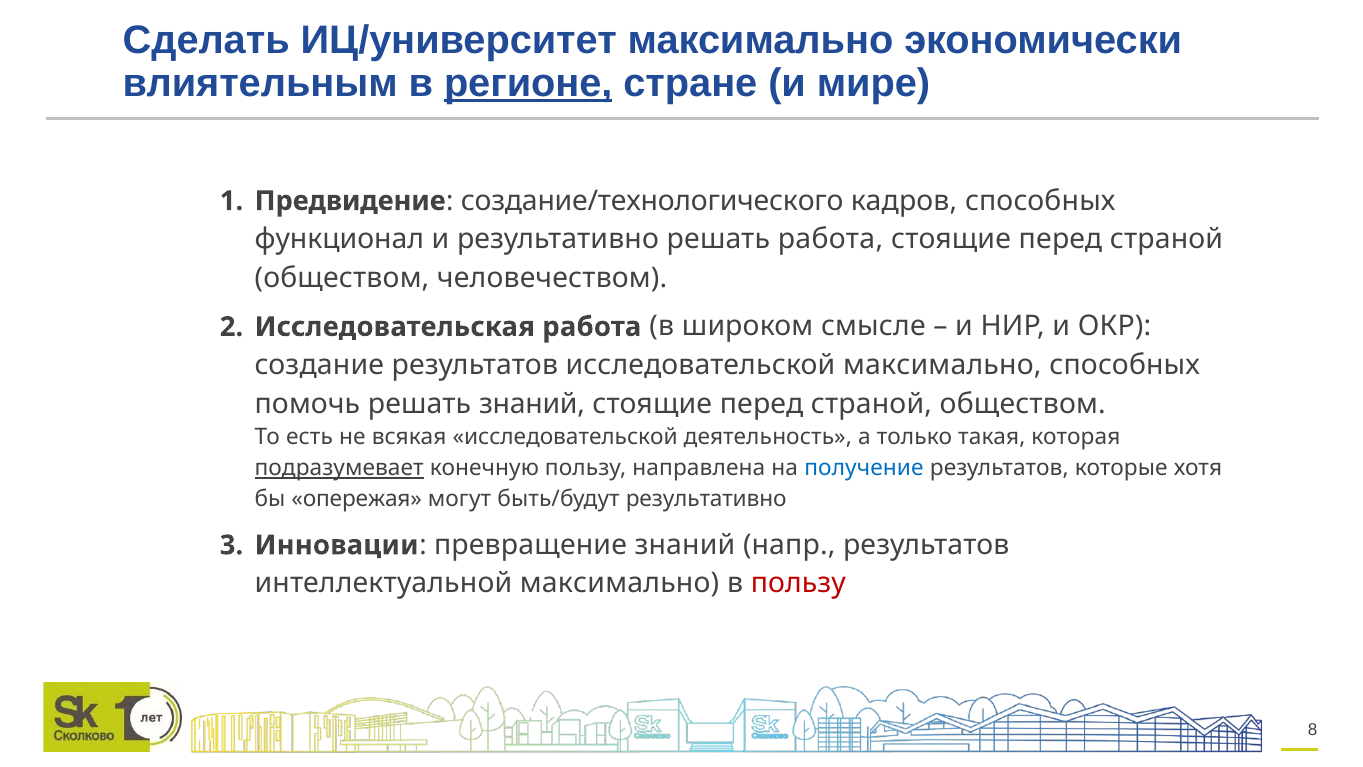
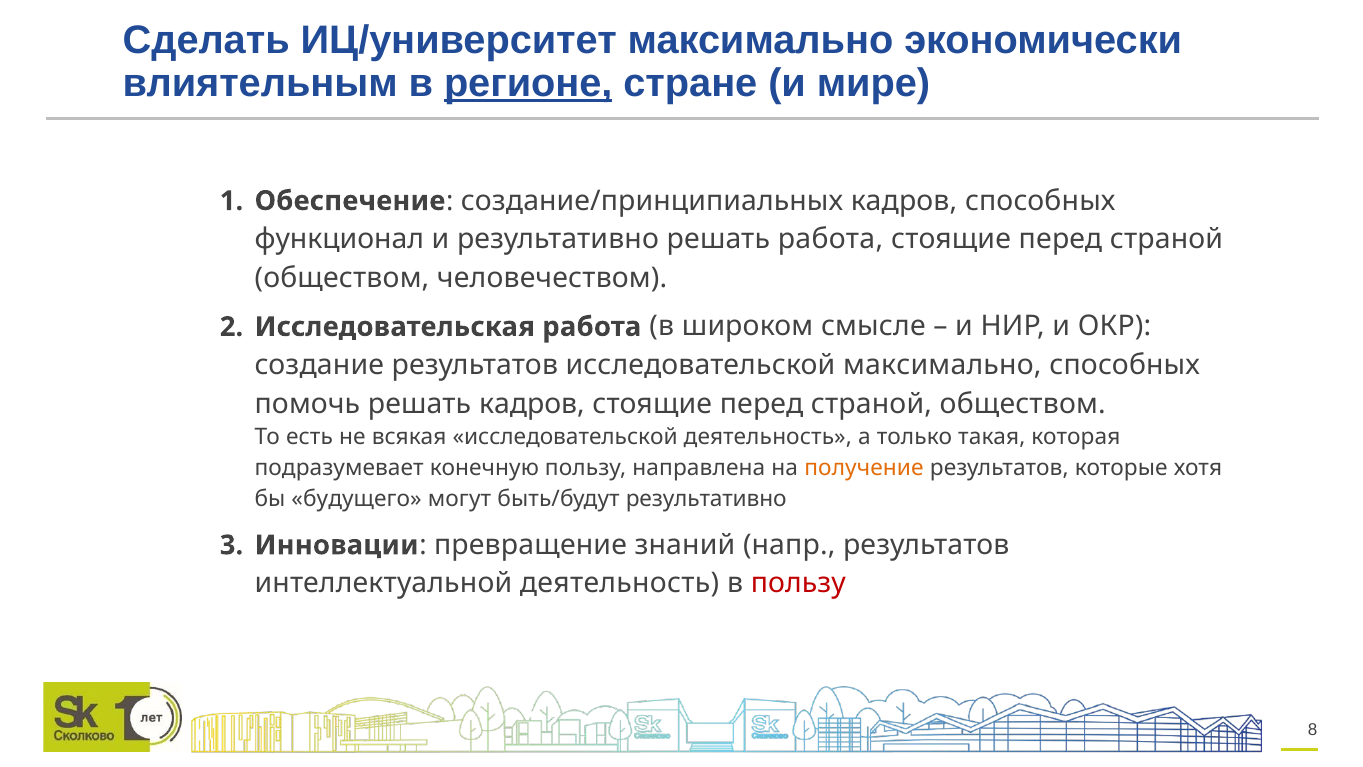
Предвидение: Предвидение -> Обеспечение (350, 201)
создание/технологического: создание/технологического -> создание/принципиальных (652, 201)
решать знаний: знаний -> кадров (532, 403)
подразумевает underline: present -> none (339, 468)
получение colour: blue -> orange (864, 468)
опережая: опережая -> будущего (357, 499)
интеллектуальной максимально: максимально -> деятельность (620, 583)
